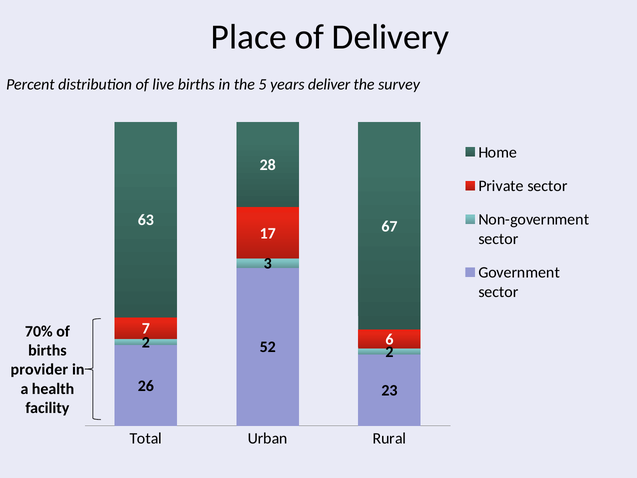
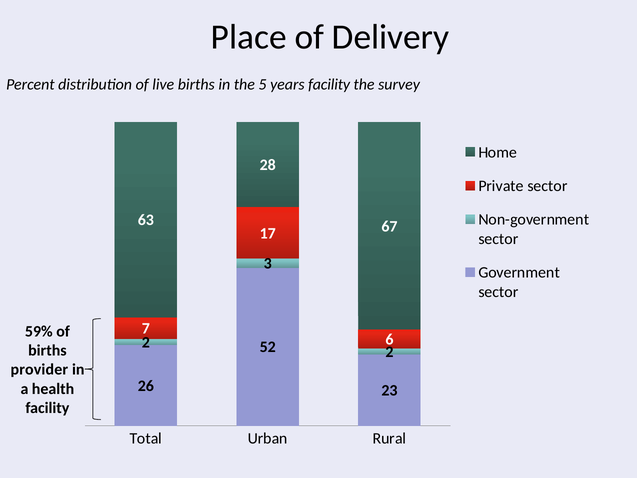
years deliver: deliver -> facility (329, 84)
70%: 70% -> 59% (39, 331)
